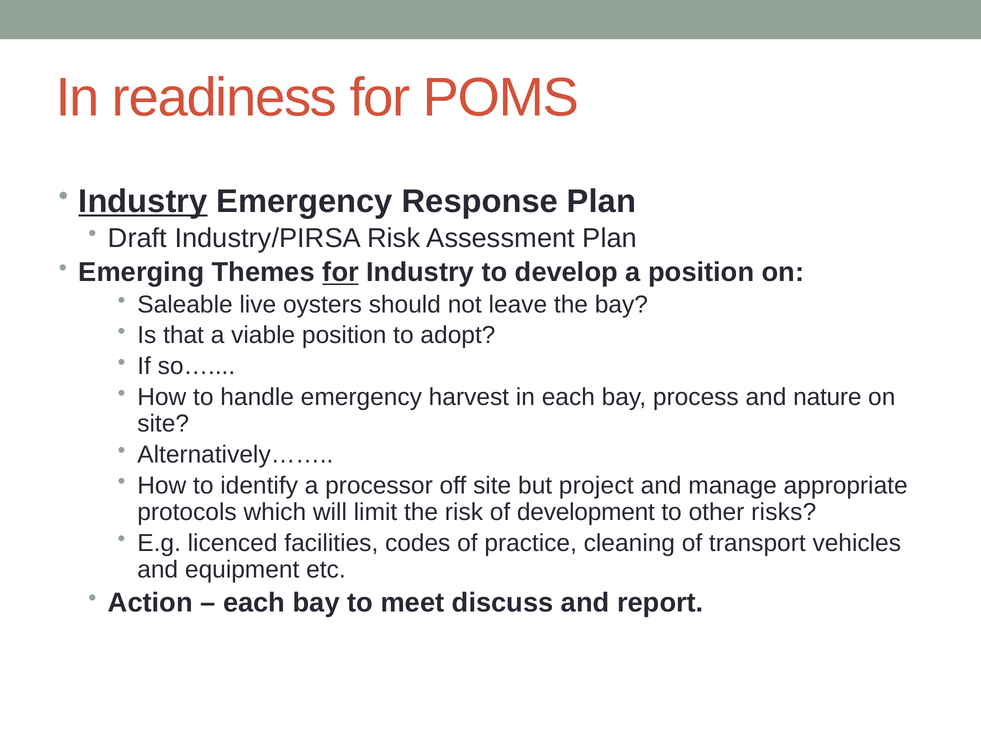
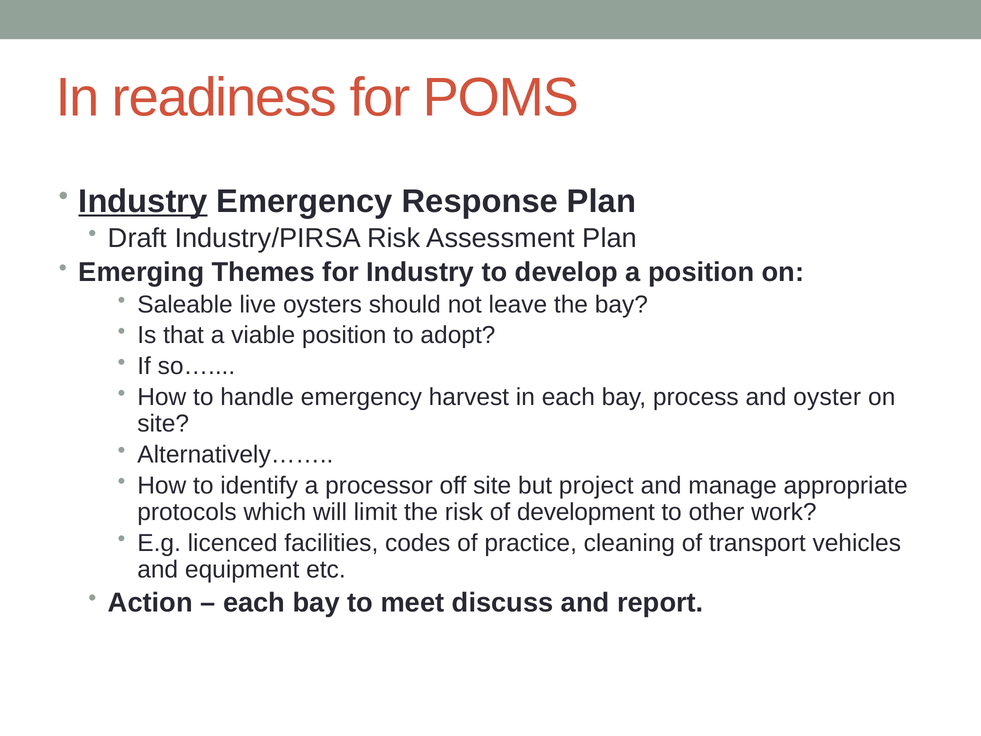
for underline: present -> none (341, 272)
nature: nature -> oyster (827, 397)
risks: risks -> work (784, 512)
